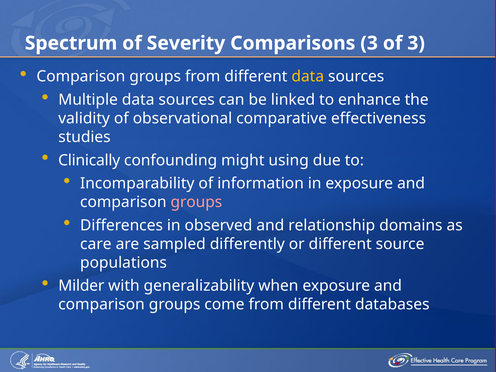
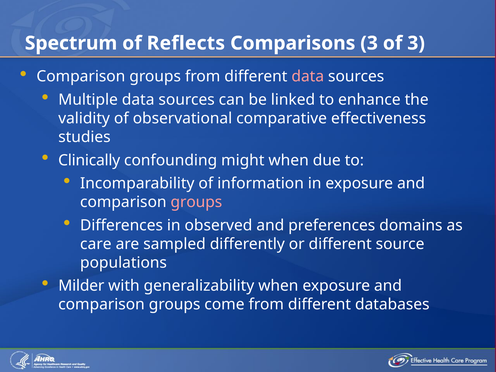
Severity: Severity -> Reflects (186, 43)
data colour: yellow -> pink (308, 77)
might using: using -> when (289, 160)
relationship: relationship -> preferences (332, 225)
